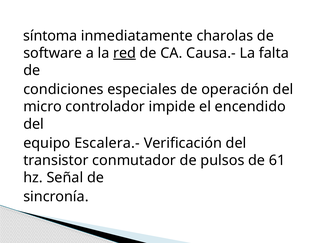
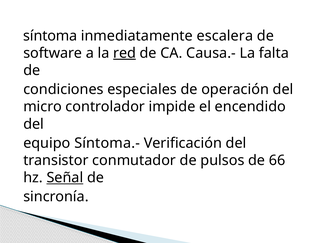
charolas: charolas -> escalera (225, 36)
Escalera.-: Escalera.- -> Síntoma.- (107, 143)
61: 61 -> 66 (277, 160)
Señal underline: none -> present (65, 178)
